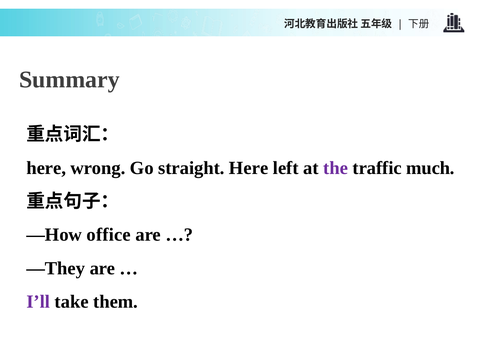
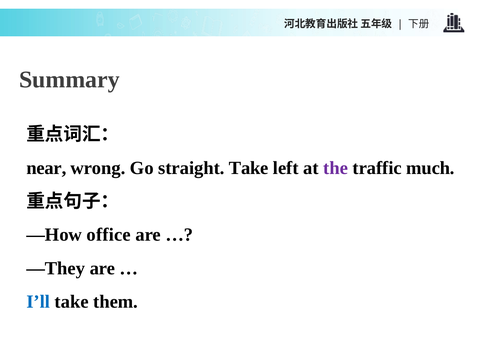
here: here -> near (46, 168)
straight Here: Here -> Take (249, 168)
I’ll colour: purple -> blue (38, 301)
